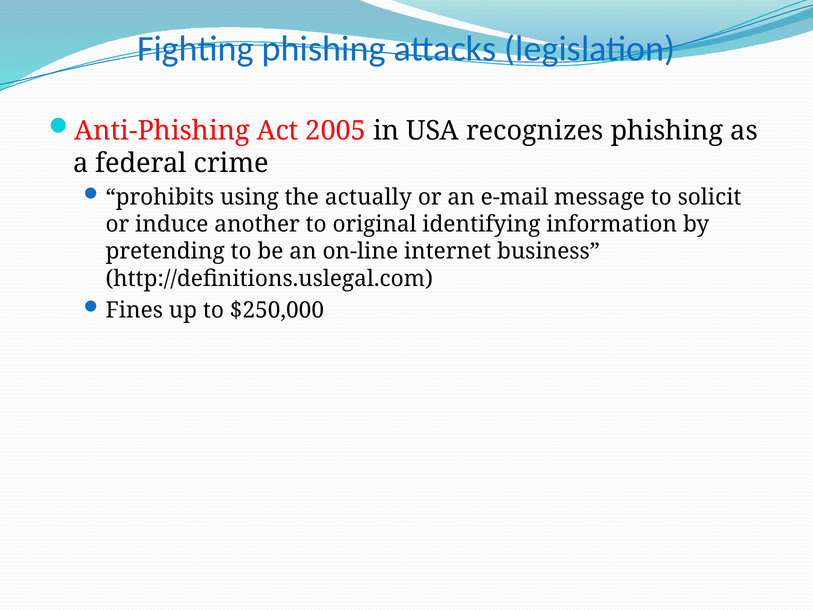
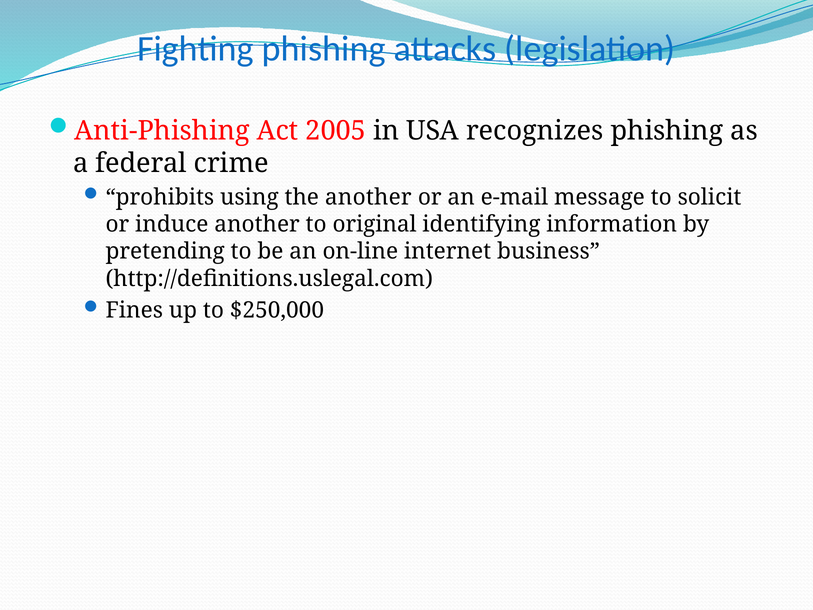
the actually: actually -> another (368, 197)
